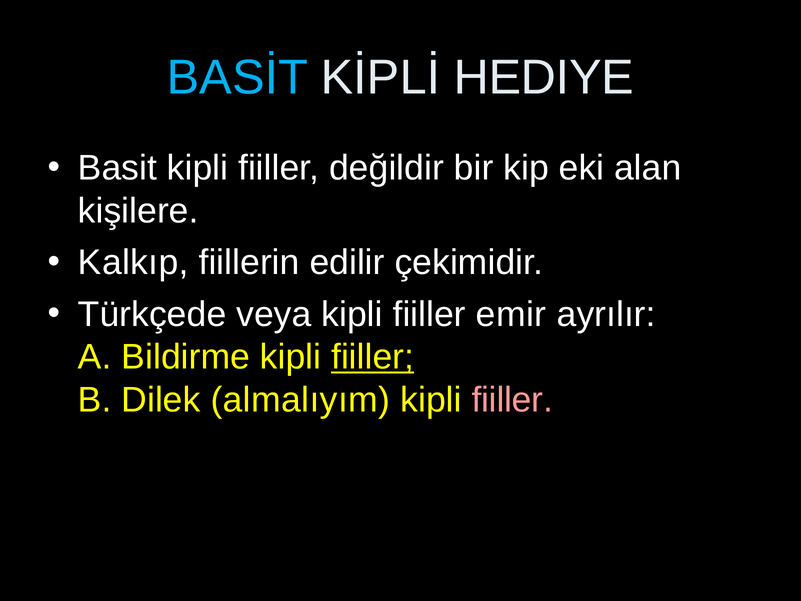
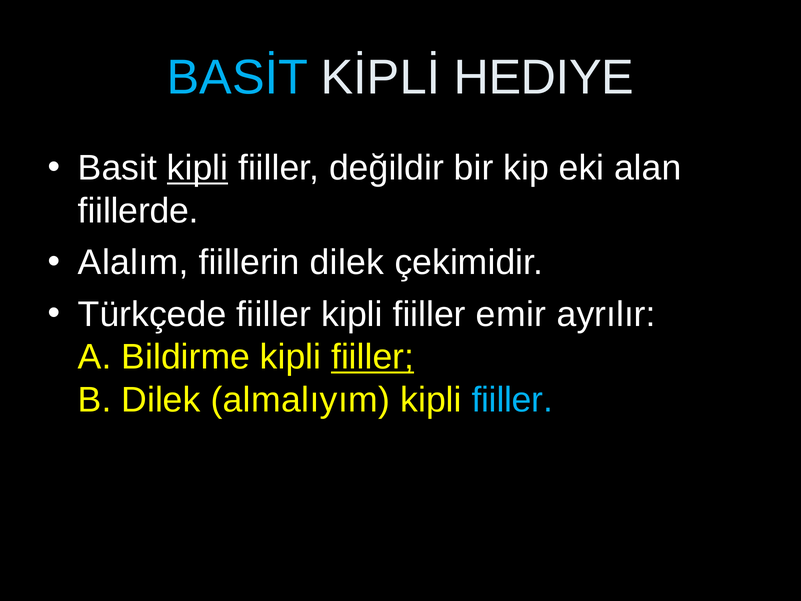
kipli underline: none -> present (198, 168)
kişilere: kişilere -> fiillerde (138, 211)
Kalkıp: Kalkıp -> Alalım (133, 263)
fiillerin edilir: edilir -> dilek (347, 263)
Türkçede veya: veya -> fiiller (274, 314)
fiiller colour: pink -> light blue (512, 400)
